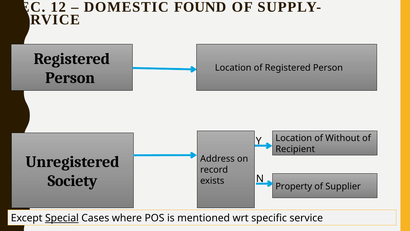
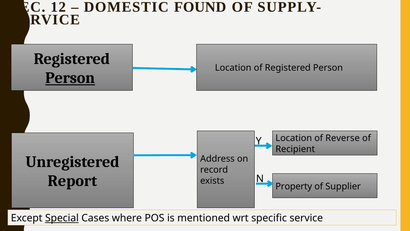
Person underline: none -> present (70, 78)
Without: Without -> Reverse (343, 138)
Society: Society -> Report (72, 181)
